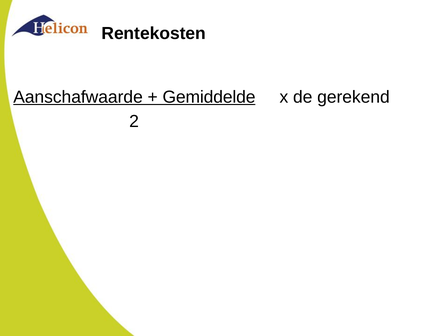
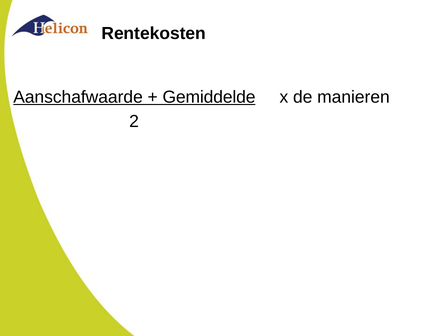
gerekend: gerekend -> manieren (353, 97)
